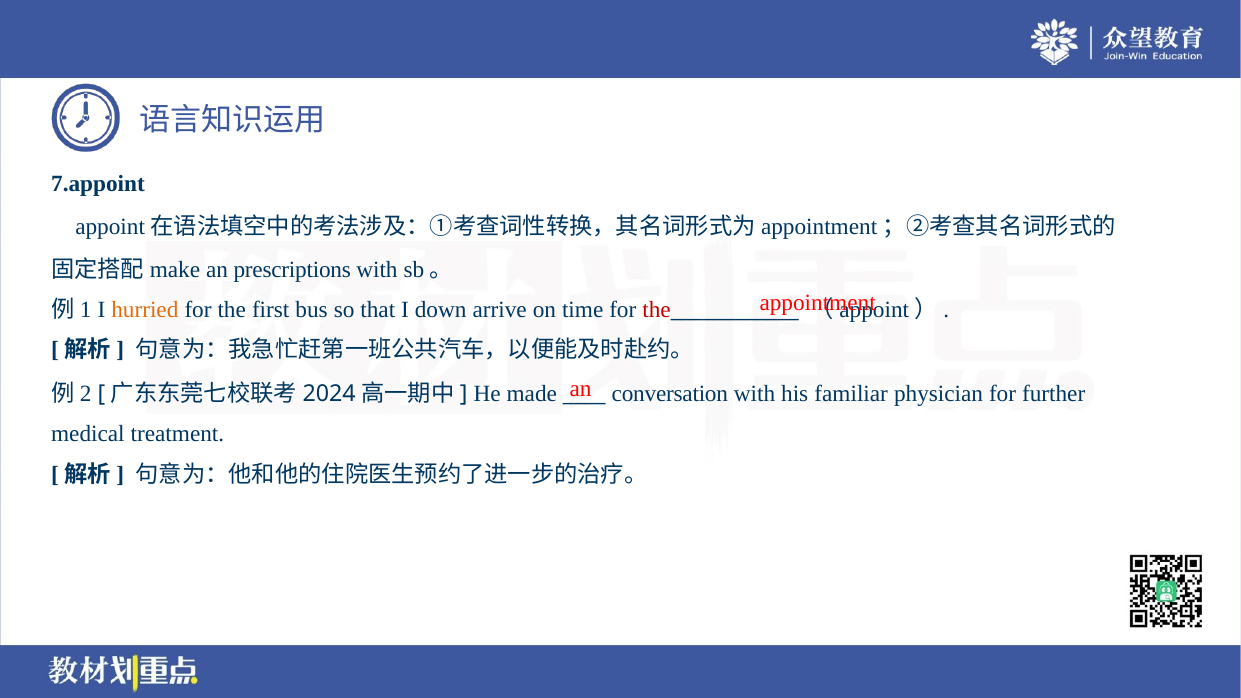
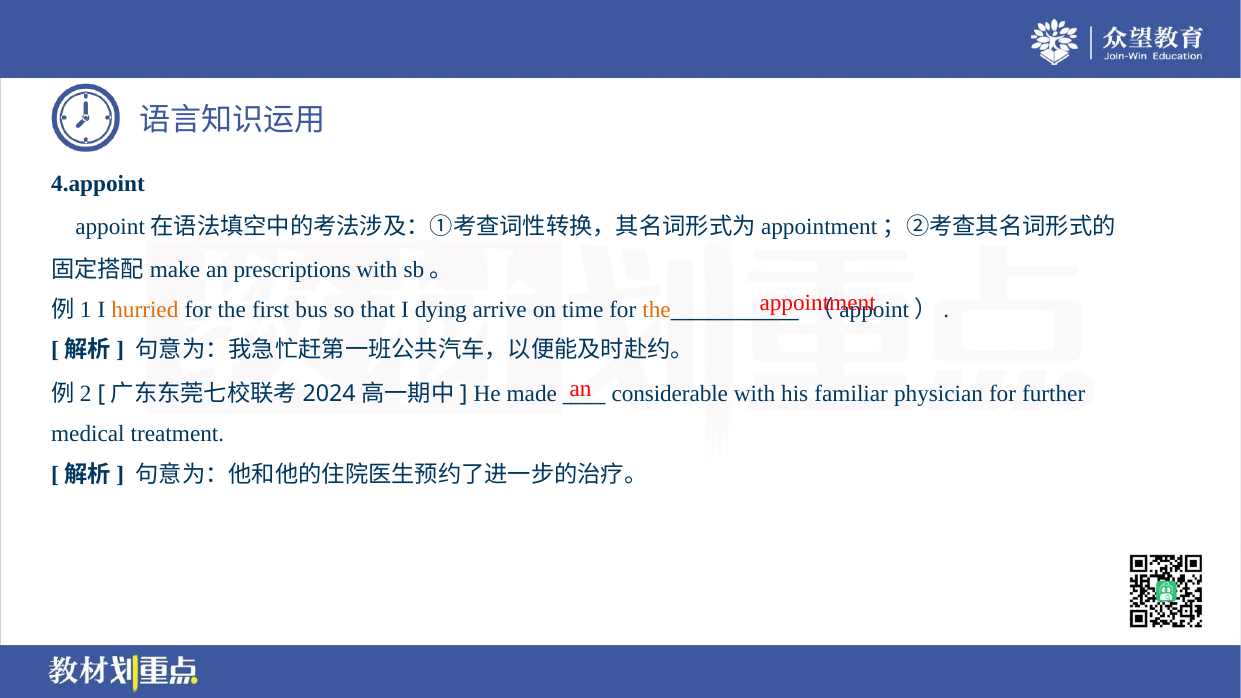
7.appoint: 7.appoint -> 4.appoint (98, 184)
down: down -> dying (441, 310)
the colour: red -> orange (657, 310)
conversation: conversation -> considerable (670, 394)
